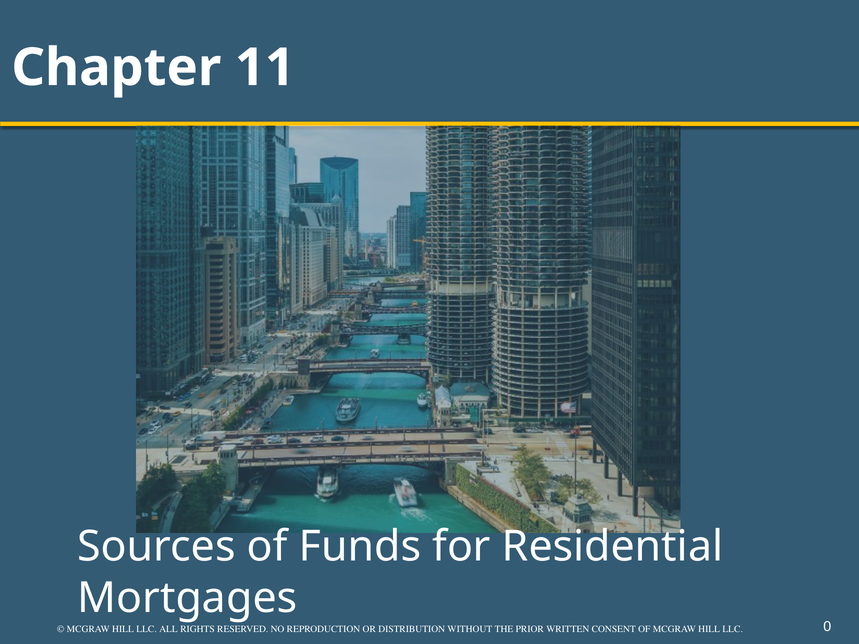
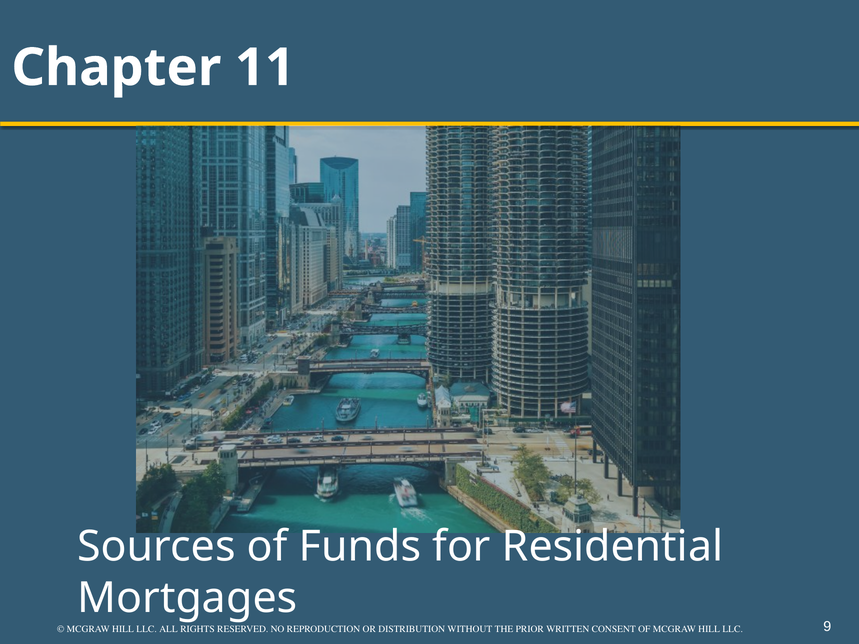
0: 0 -> 9 (827, 627)
